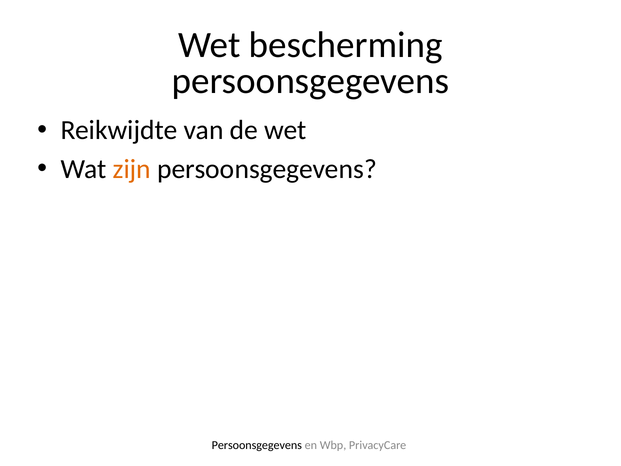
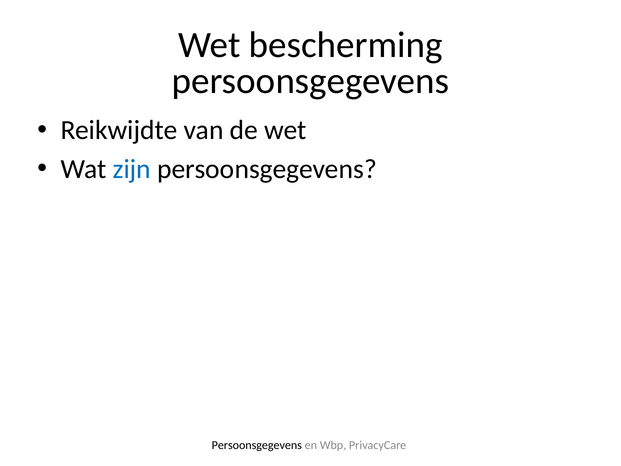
zijn colour: orange -> blue (132, 169)
